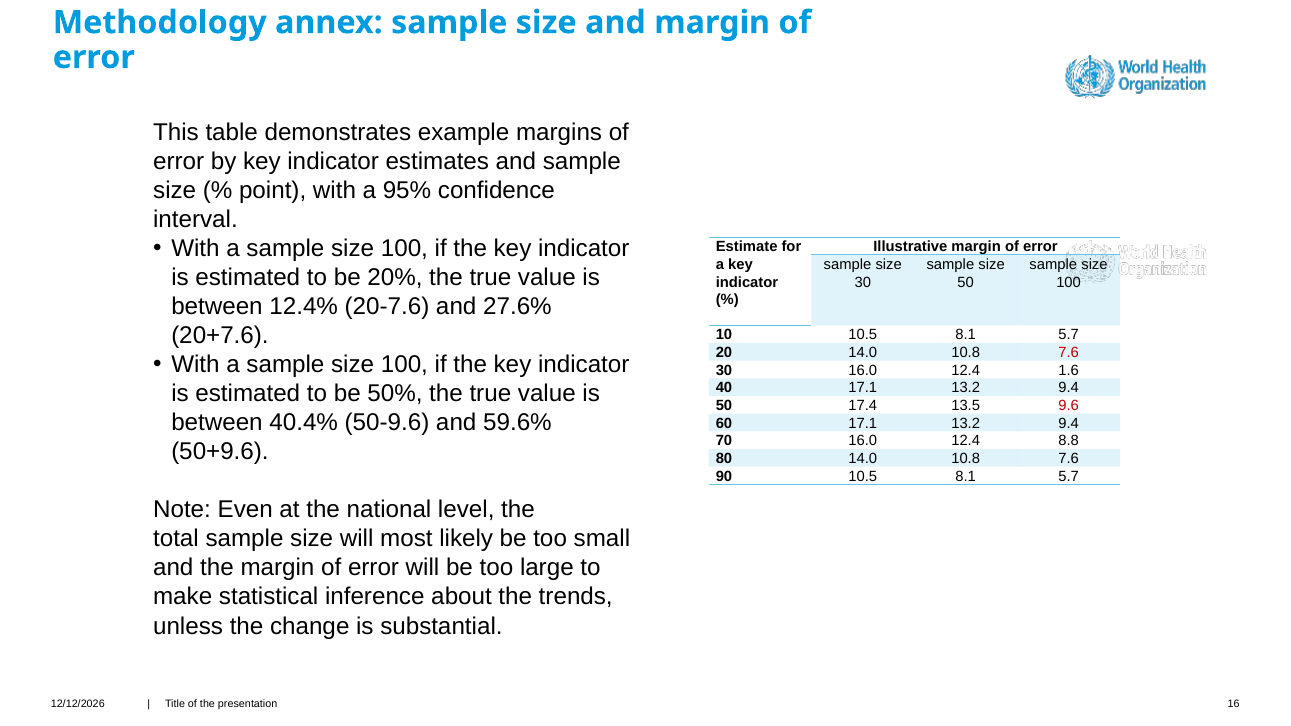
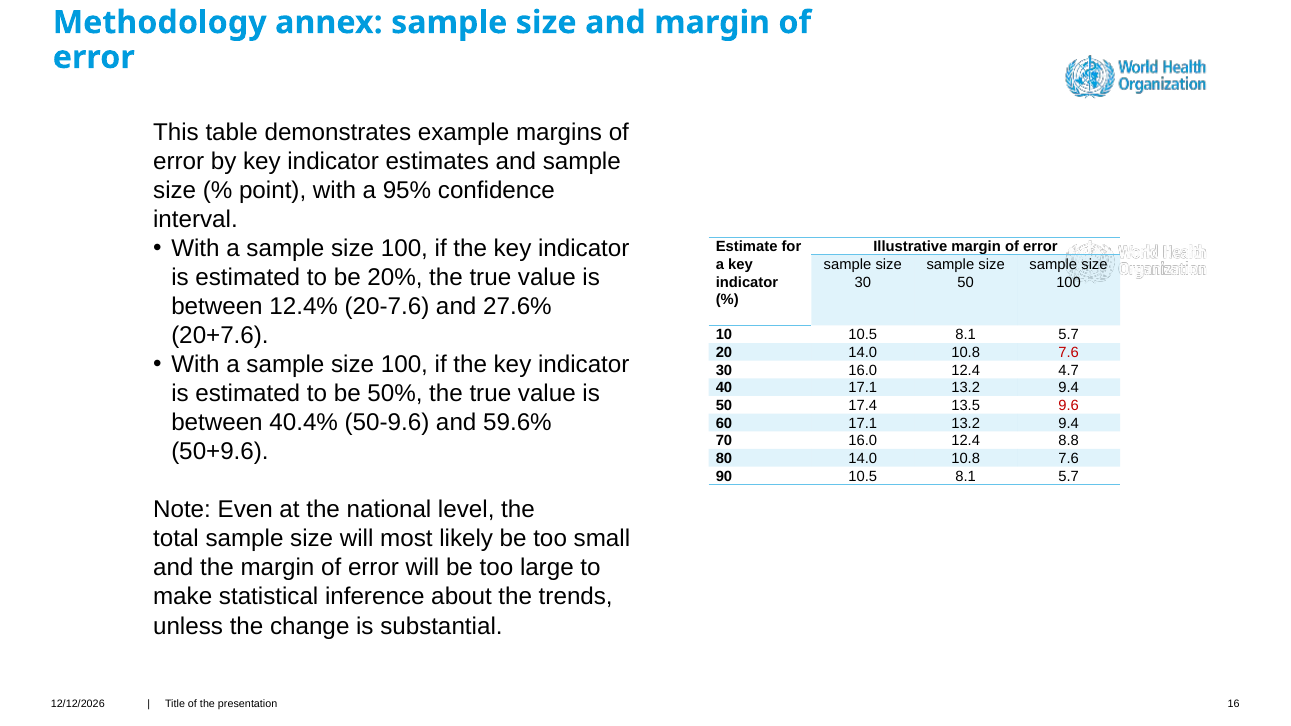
1.6: 1.6 -> 4.7 (1069, 370)
